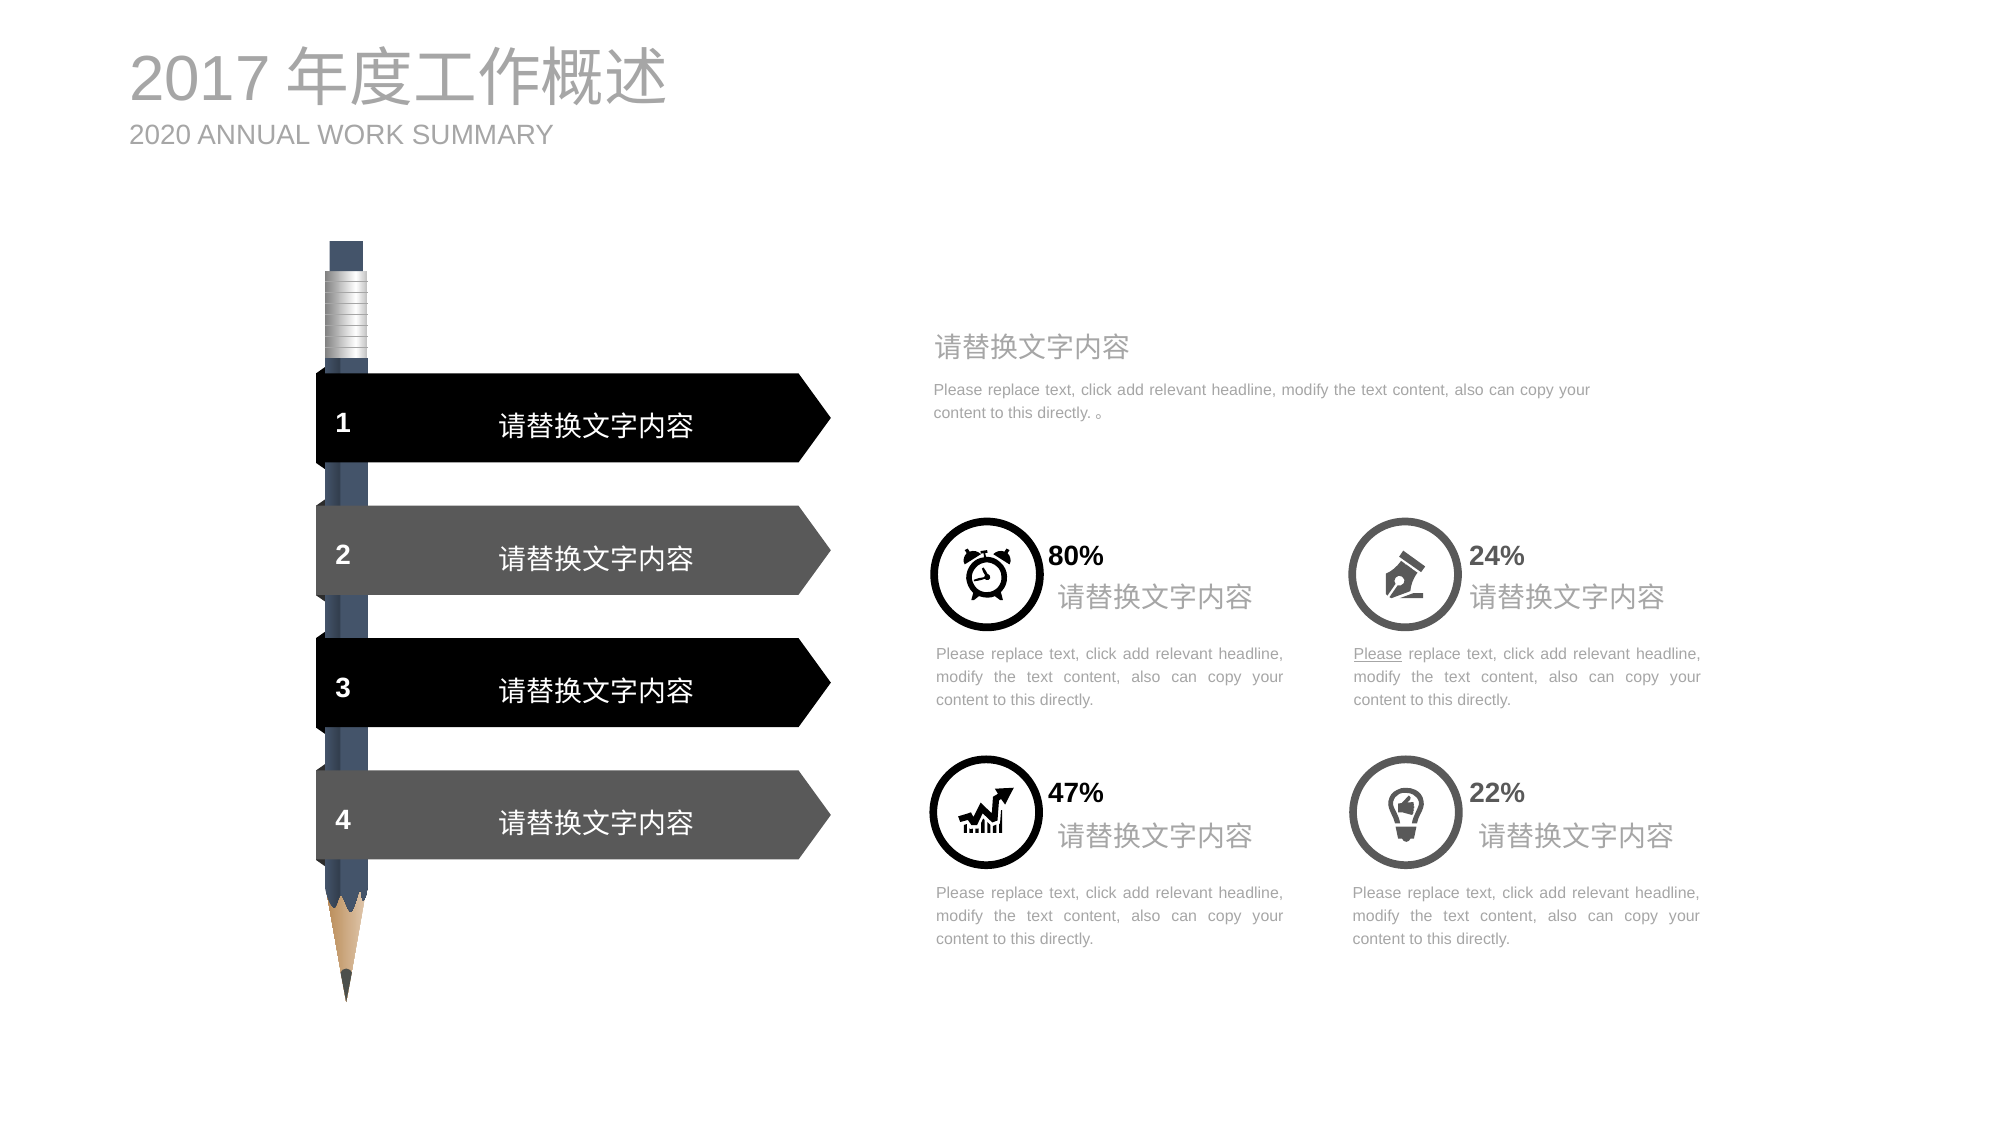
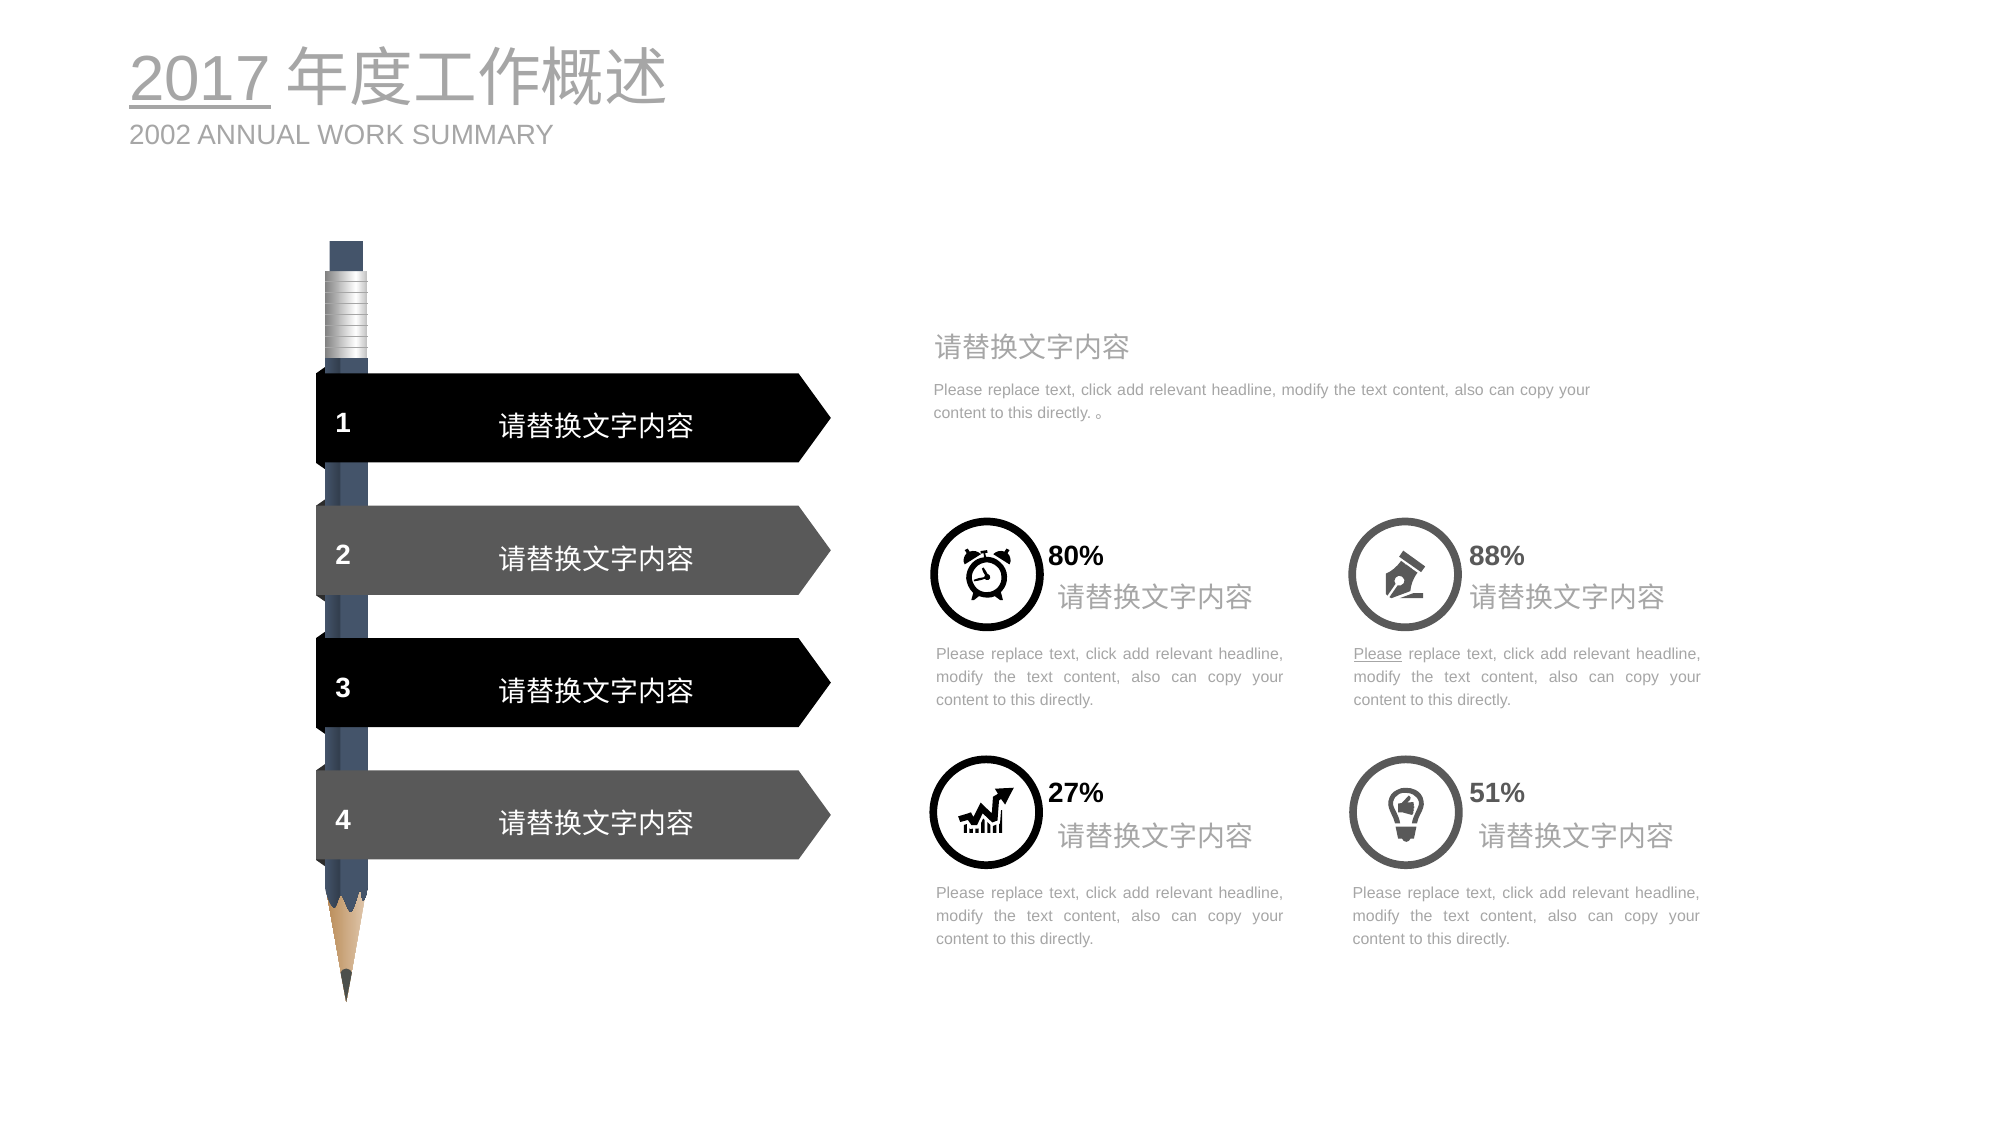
2017 underline: none -> present (200, 80)
2020: 2020 -> 2002 (160, 135)
24%: 24% -> 88% (1497, 556)
47%: 47% -> 27% (1076, 792)
22%: 22% -> 51% (1497, 792)
